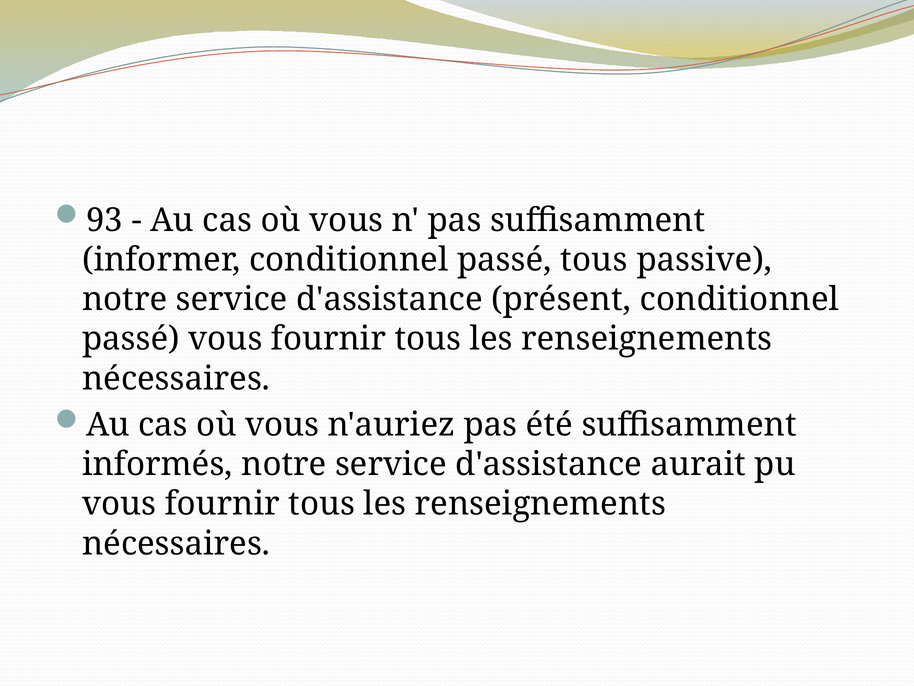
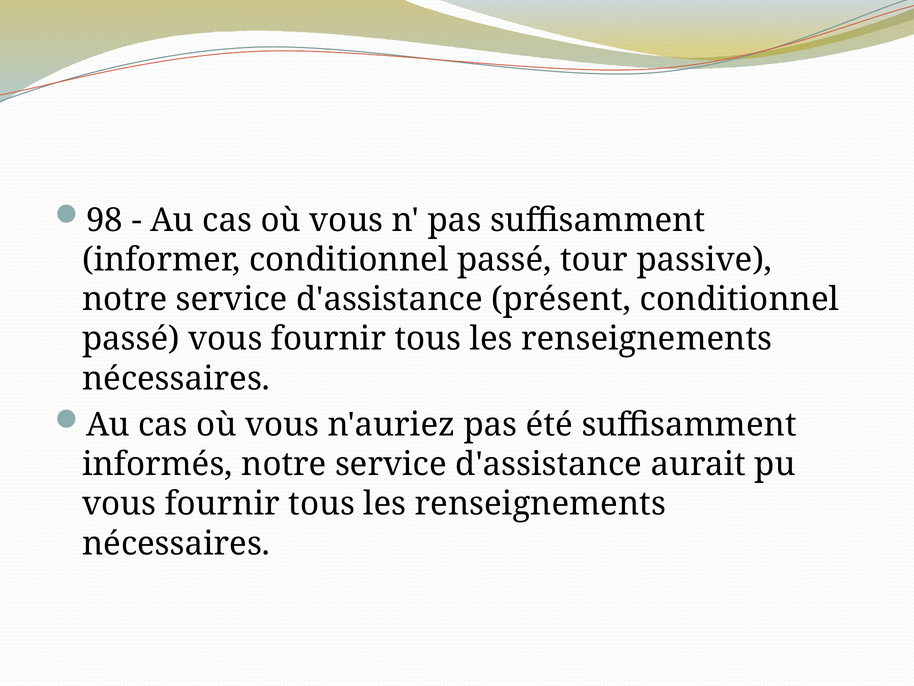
93: 93 -> 98 (104, 220)
passé tous: tous -> tour (594, 260)
